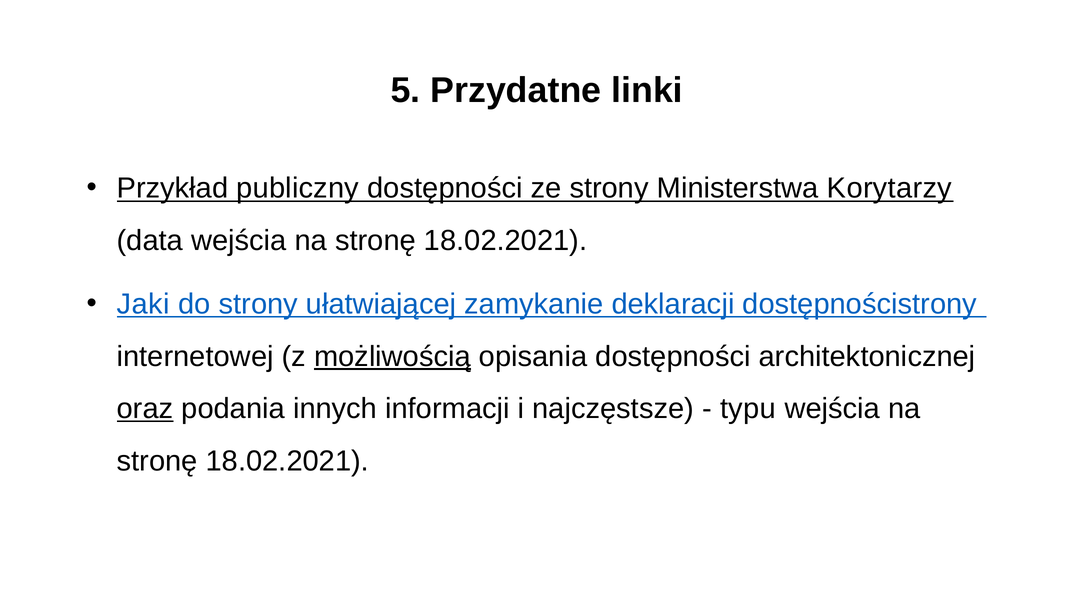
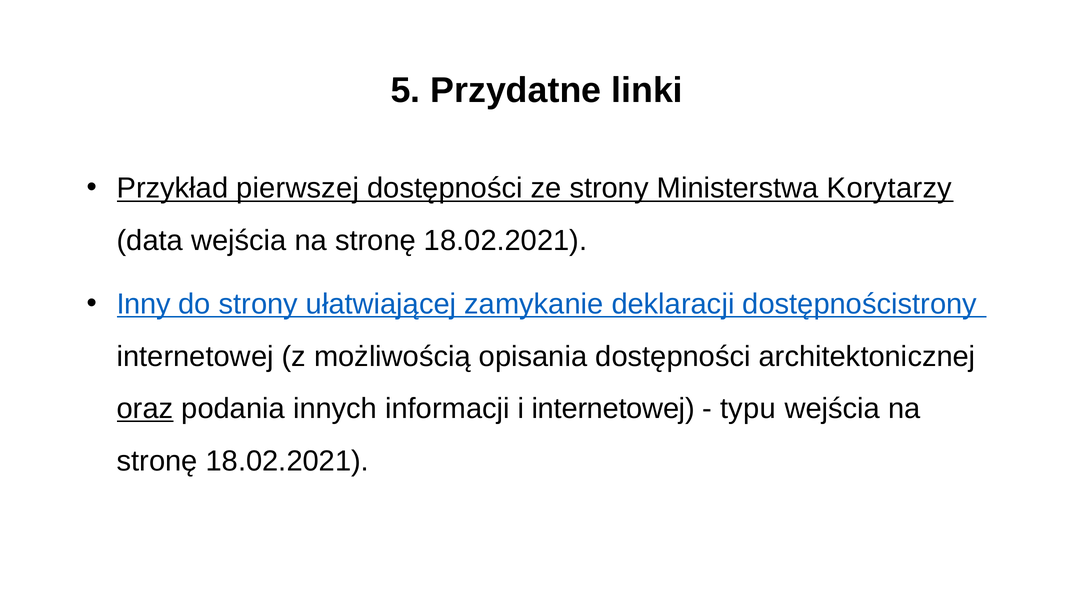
publiczny: publiczny -> pierwszej (298, 188)
Jaki: Jaki -> Inny (144, 304)
możliwością underline: present -> none (392, 357)
i najczęstsze: najczęstsze -> internetowej (613, 409)
